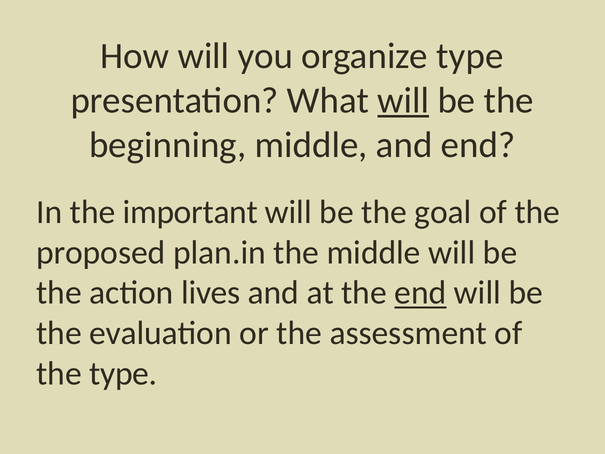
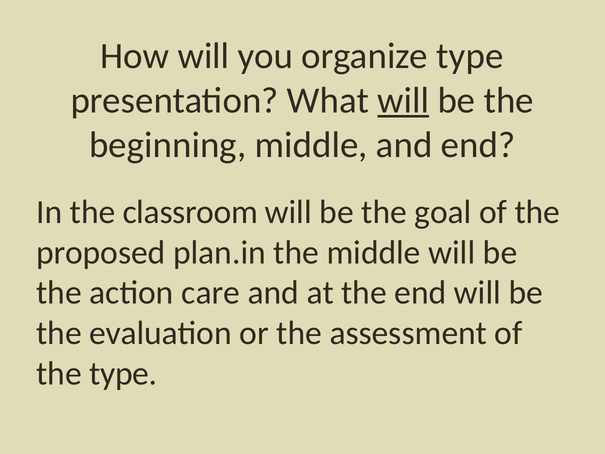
important: important -> classroom (190, 212)
lives: lives -> care (211, 293)
end underline: present -> none (420, 293)
